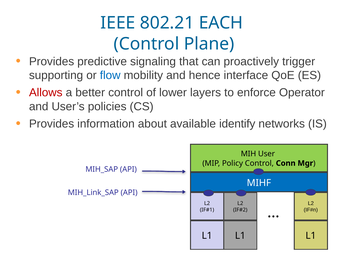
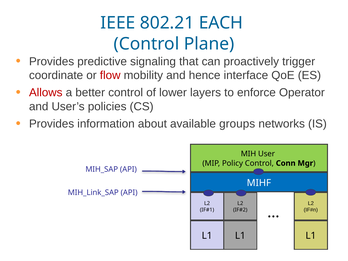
supporting: supporting -> coordinate (56, 75)
flow colour: blue -> red (110, 75)
identify: identify -> groups (237, 124)
